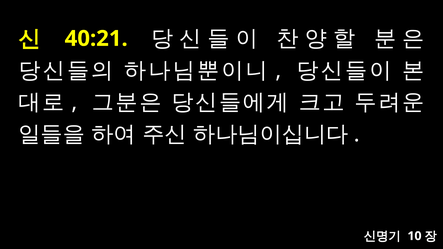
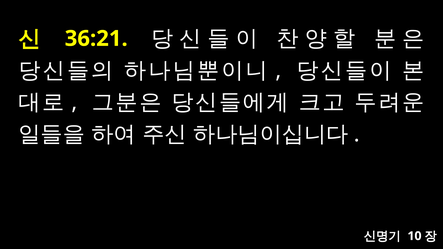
40:21: 40:21 -> 36:21 (96, 39)
